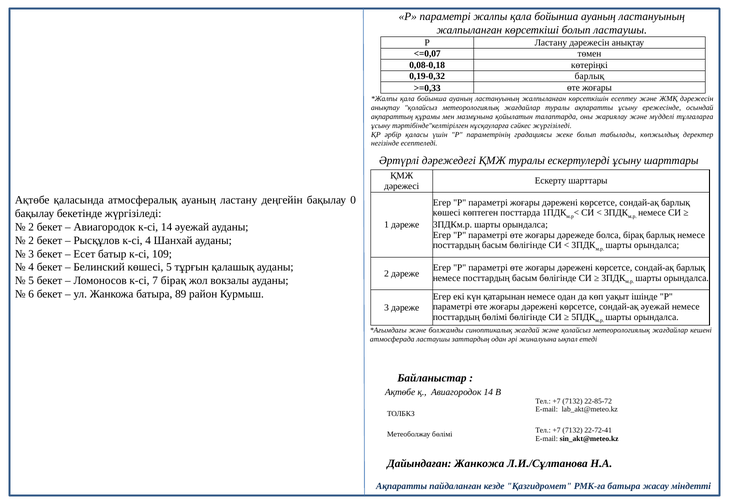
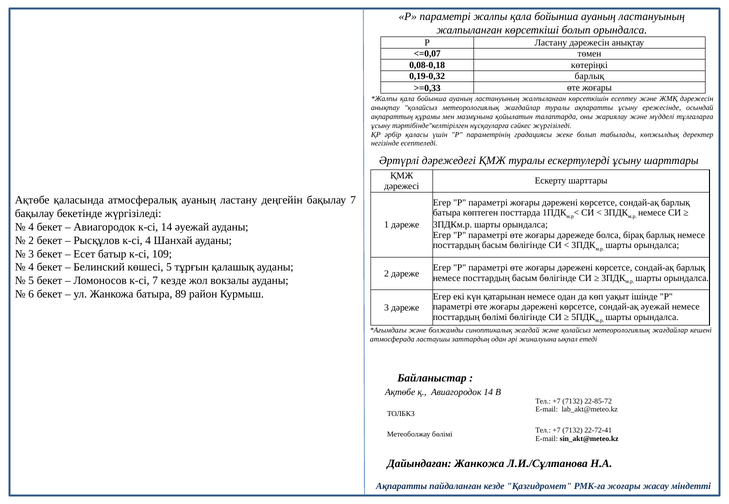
болып ластаушы: ластаушы -> орындалса (620, 30)
бақылау 0: 0 -> 7 (353, 200)
көшесі: көшесі -> батыра (447, 213)
2: 2 -> 4 (31, 227)
7 бірақ: бірақ -> кезде (173, 281)
РМК-ға батыра: батыра -> жоғары (624, 487)
